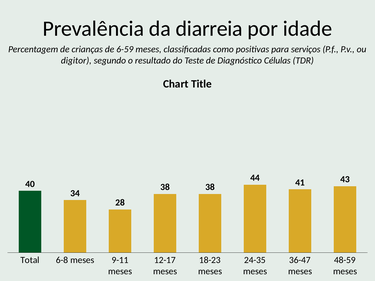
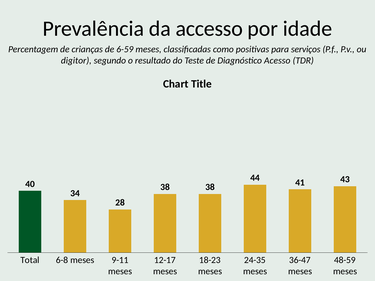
diarreia: diarreia -> accesso (209, 29)
Células: Células -> Acesso (277, 60)
